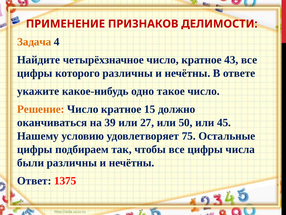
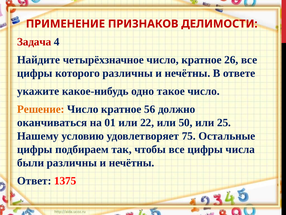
Задача colour: orange -> red (34, 42)
43: 43 -> 26 (231, 60)
15: 15 -> 56 (150, 109)
39: 39 -> 01 (110, 122)
27: 27 -> 22 (147, 122)
45: 45 -> 25 (224, 122)
